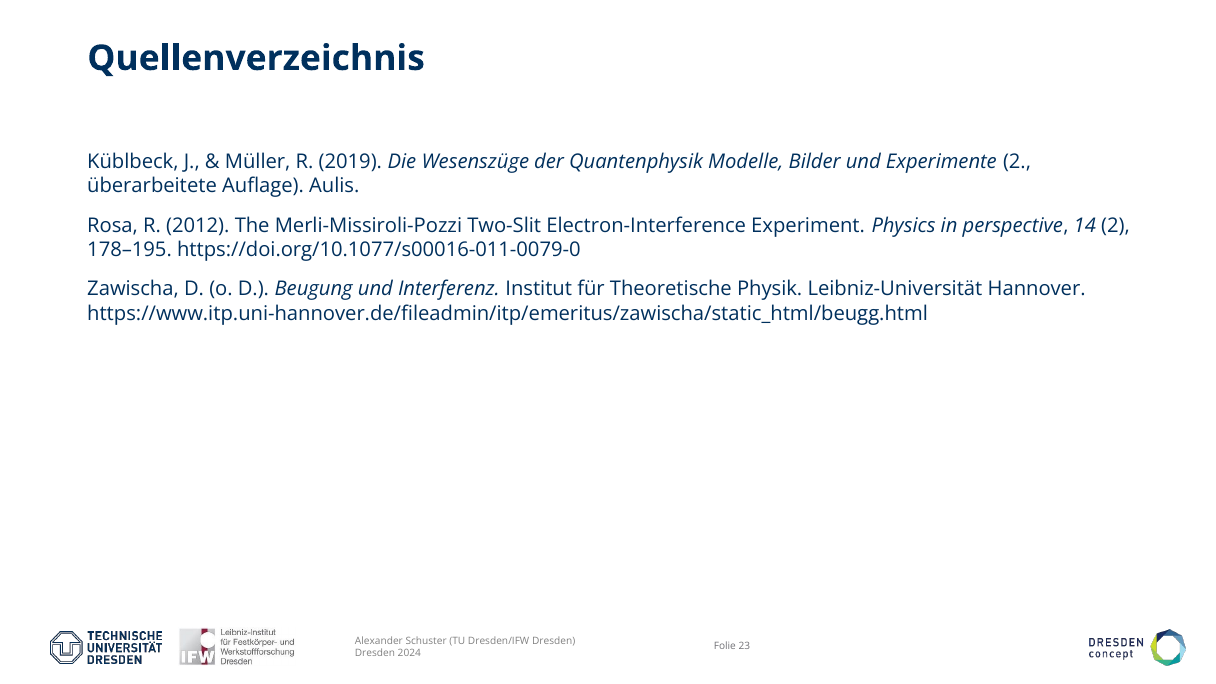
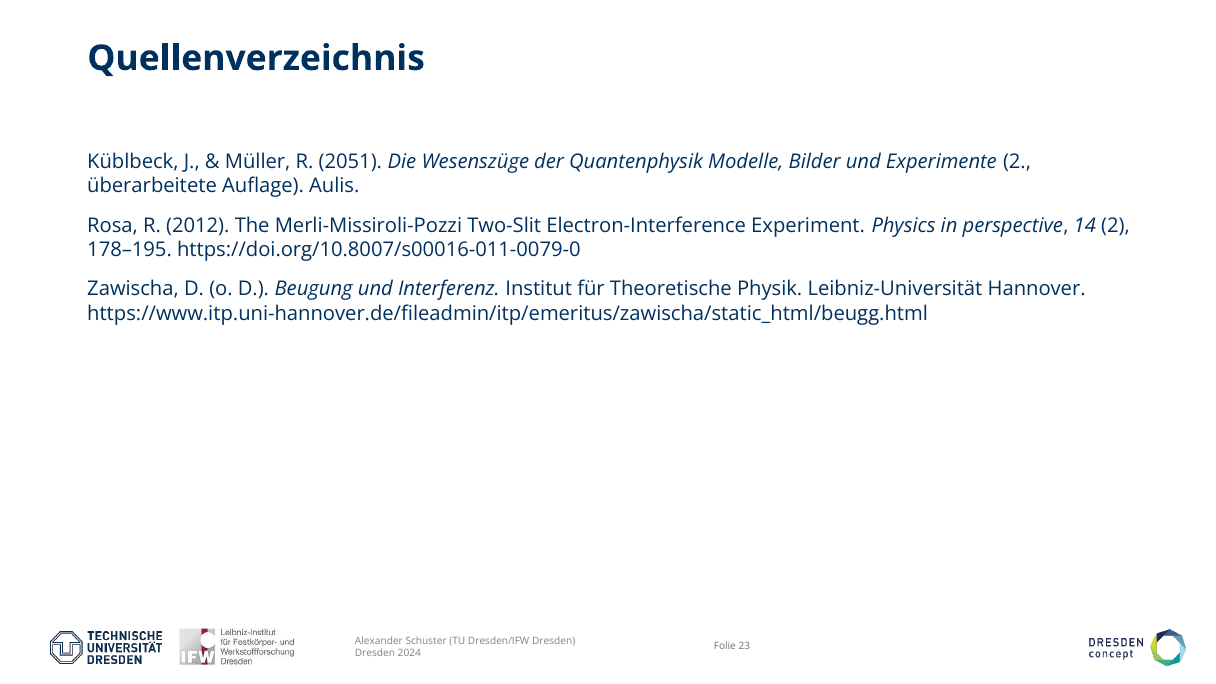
2019: 2019 -> 2051 (350, 162)
https://doi.org/10.1077/s00016-011-0079-0: https://doi.org/10.1077/s00016-011-0079-0 -> https://doi.org/10.8007/s00016-011-0079-0 (379, 250)
